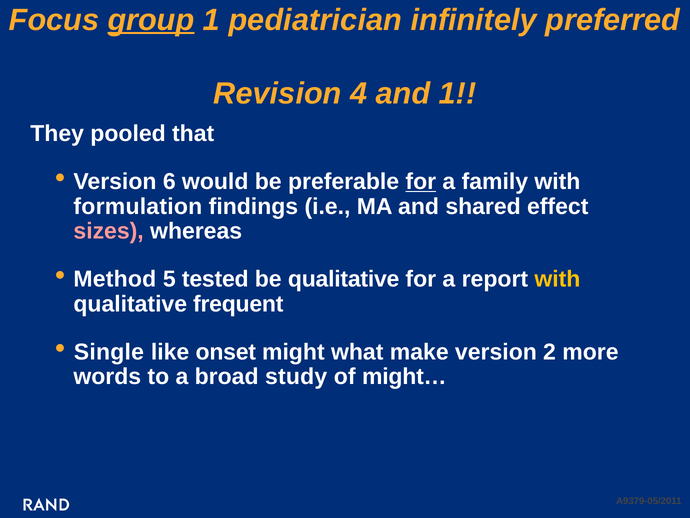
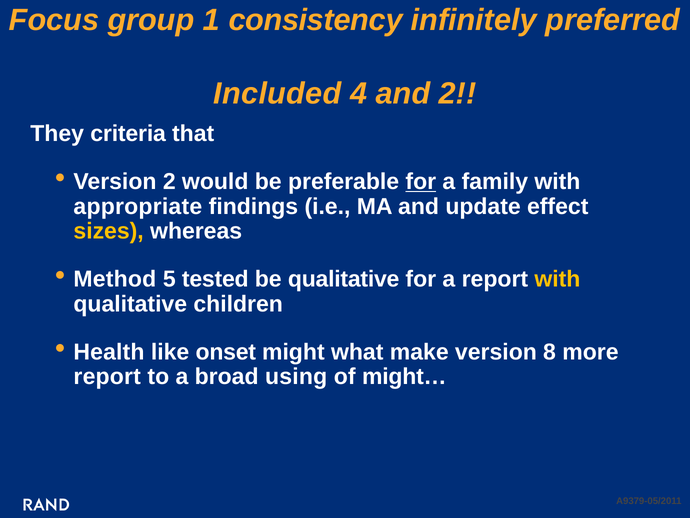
group underline: present -> none (151, 20)
pediatrician: pediatrician -> consistency (316, 20)
Revision: Revision -> Included (277, 94)
and 1: 1 -> 2 (458, 94)
pooled: pooled -> criteria (128, 134)
Version 6: 6 -> 2 (169, 181)
formulation: formulation -> appropriate (138, 206)
shared: shared -> update (483, 206)
sizes colour: pink -> yellow (109, 231)
frequent: frequent -> children (238, 304)
Single: Single -> Health (109, 352)
2: 2 -> 8 (550, 352)
words: words -> report (107, 376)
study: study -> using (296, 376)
